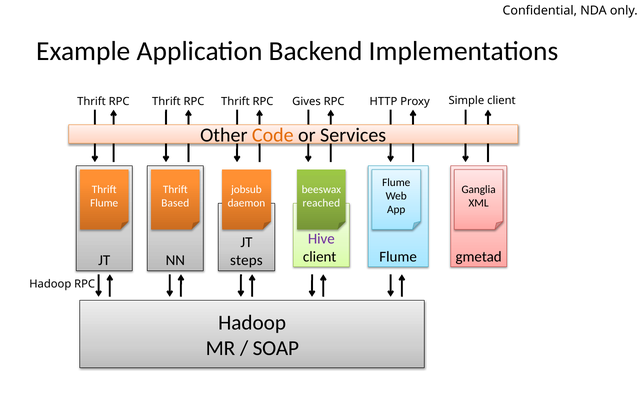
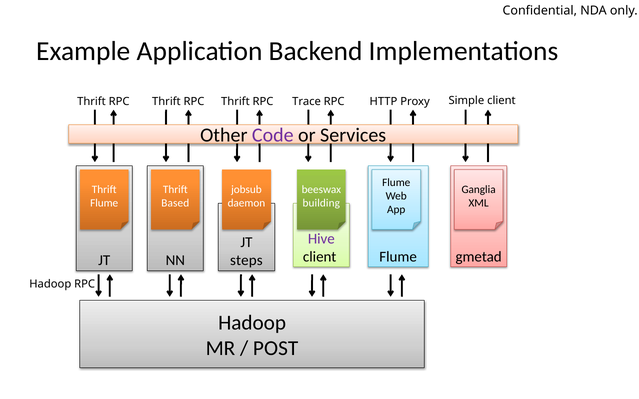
Gives: Gives -> Trace (307, 101)
Code colour: orange -> purple (273, 136)
reached: reached -> building (321, 203)
SOAP: SOAP -> POST (276, 349)
